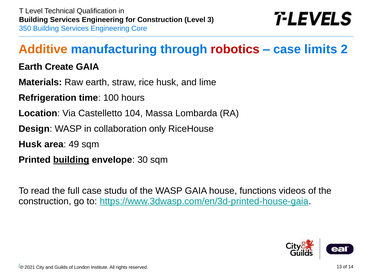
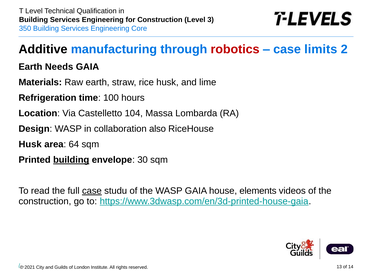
Additive colour: orange -> black (43, 49)
Create: Create -> Needs (59, 67)
only: only -> also (158, 129)
49: 49 -> 64 (74, 144)
case underline: none -> present (92, 191)
functions: functions -> elements (258, 191)
